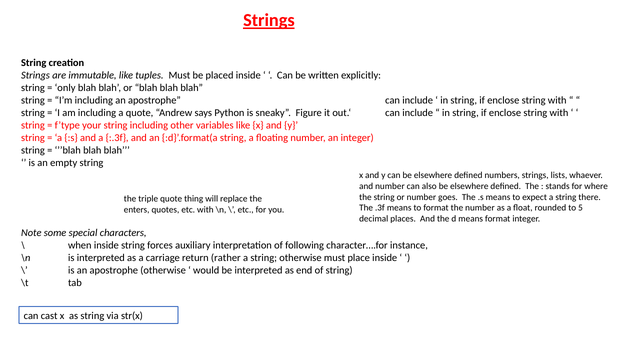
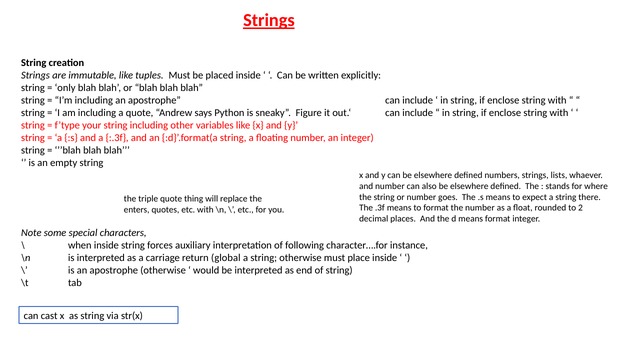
5: 5 -> 2 (580, 208)
rather: rather -> global (226, 258)
